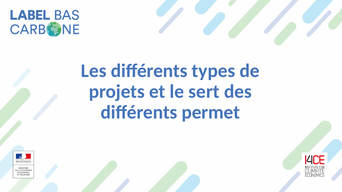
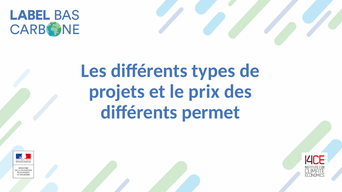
sert: sert -> prix (204, 92)
